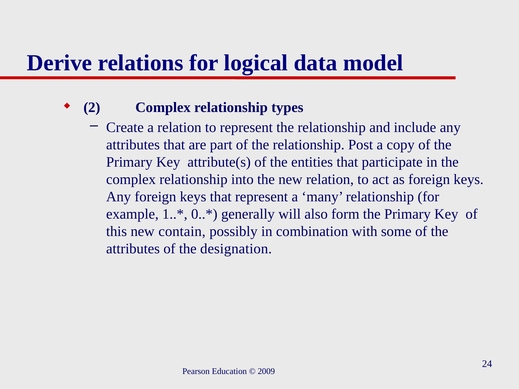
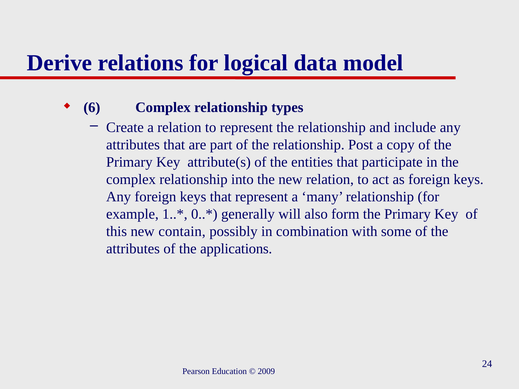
2: 2 -> 6 (92, 107)
designation: designation -> applications (236, 249)
